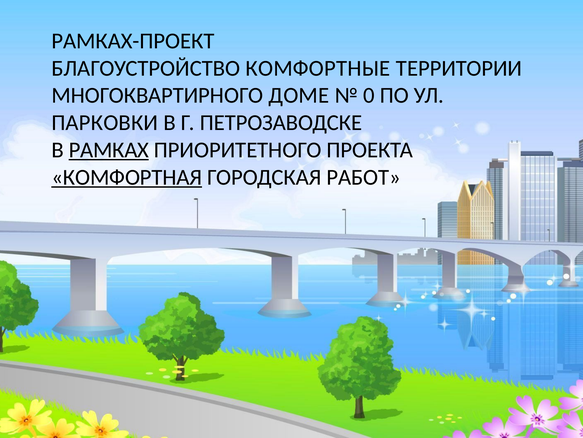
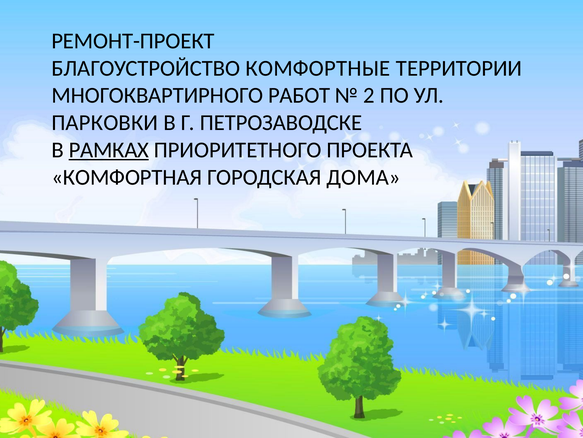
РАМКАХ-ПРОЕКТ: РАМКАХ-ПРОЕКТ -> РЕМОНТ-ПРОЕКТ (133, 41)
ДОМЕ: ДОМЕ -> РАБОТ (299, 95)
0: 0 -> 2 (369, 95)
КОМФОРТНАЯ underline: present -> none (127, 177)
РАБОТ: РАБОТ -> ДОМА (364, 177)
